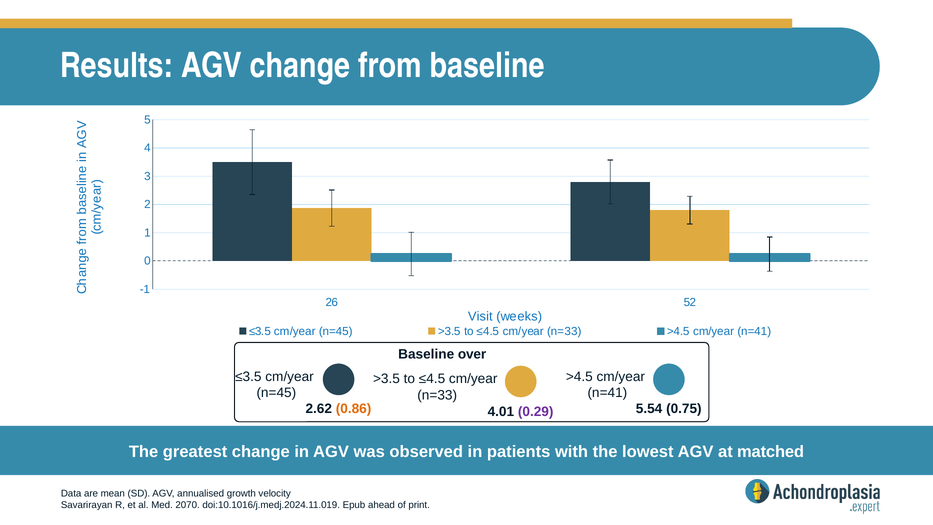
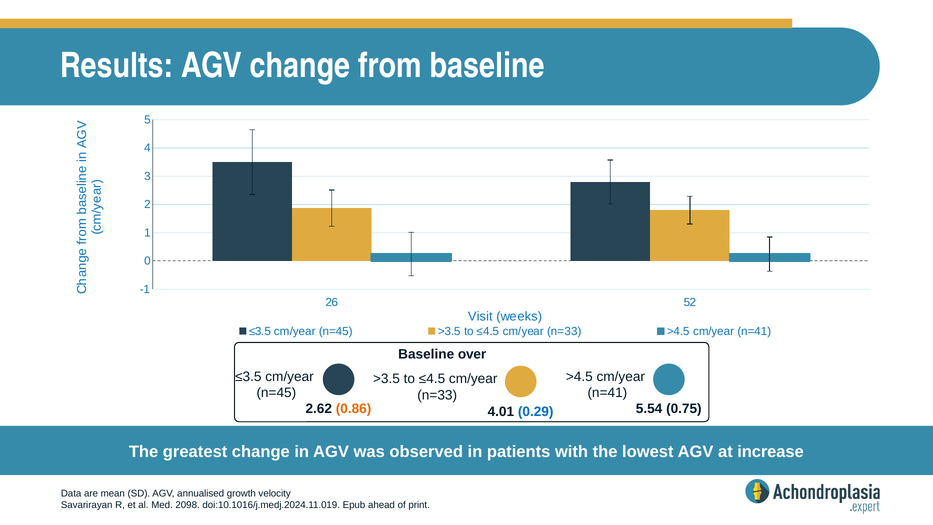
0.29 colour: purple -> blue (536, 411)
matched: matched -> increase (771, 451)
2070: 2070 -> 2098 (188, 505)
